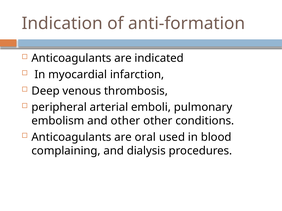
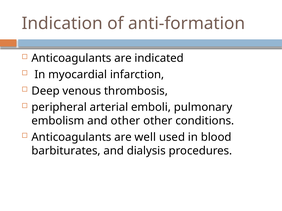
oral: oral -> well (145, 137)
complaining: complaining -> barbiturates (66, 151)
